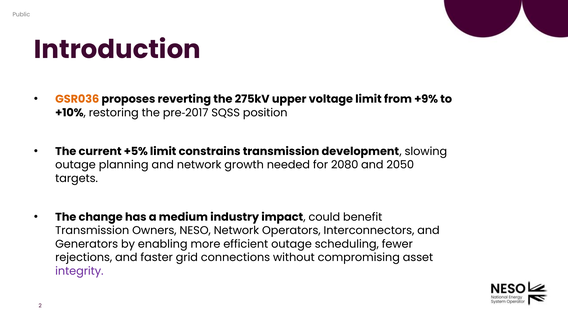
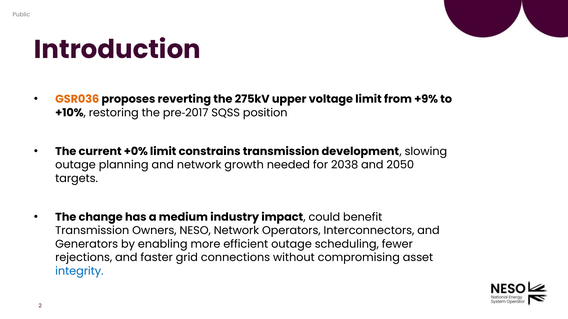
+5%: +5% -> +0% (136, 152)
2080: 2080 -> 2038 (345, 165)
integrity colour: purple -> blue (79, 271)
